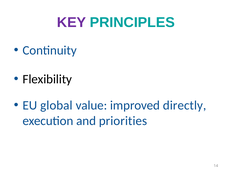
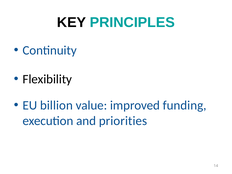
KEY colour: purple -> black (72, 22)
global: global -> billion (56, 105)
directly: directly -> funding (185, 105)
